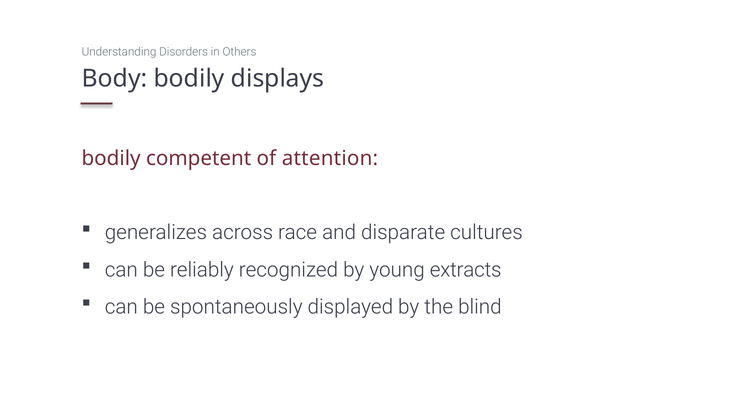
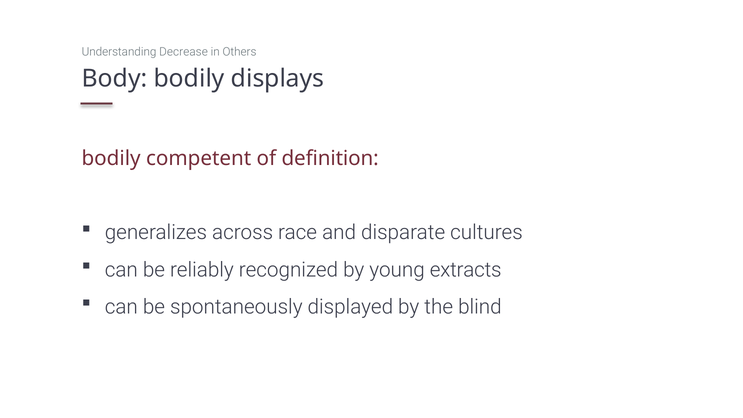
Disorders: Disorders -> Decrease (184, 52)
attention: attention -> definition (330, 158)
